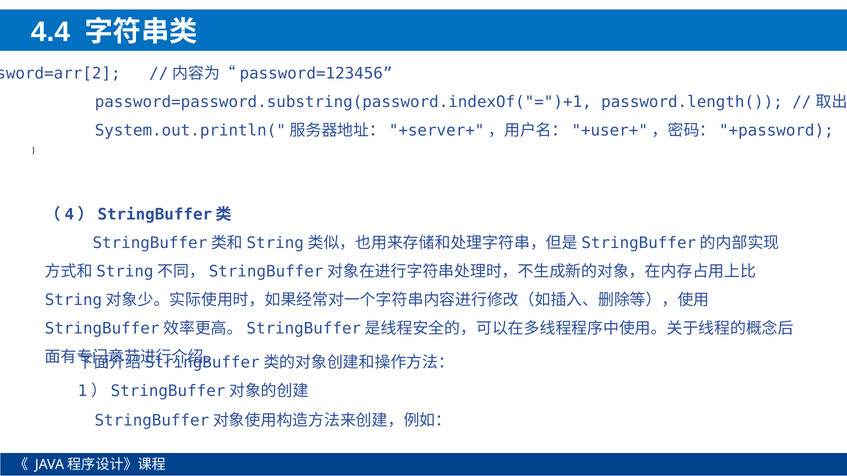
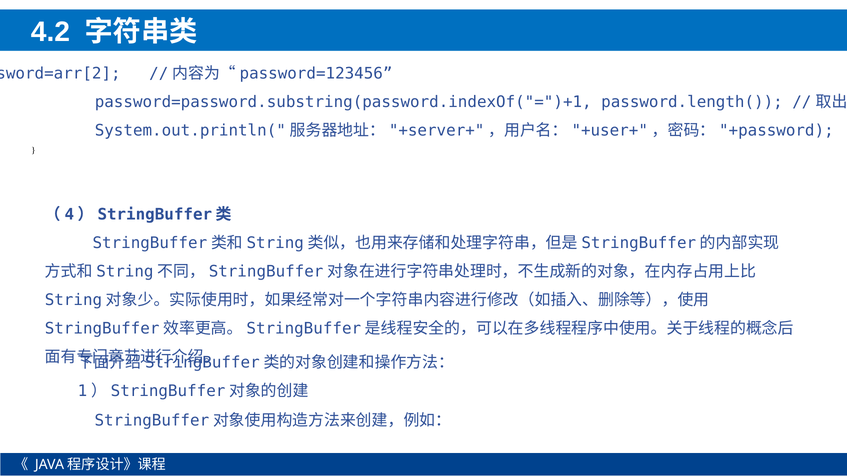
4.4: 4.4 -> 4.2 (50, 32)
